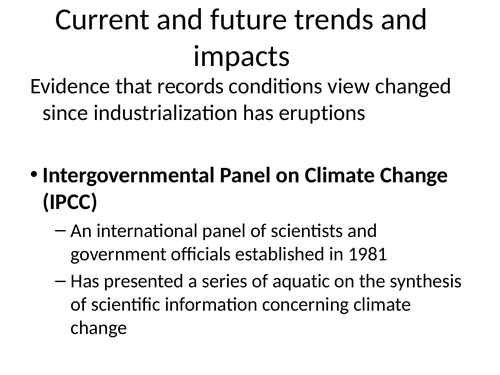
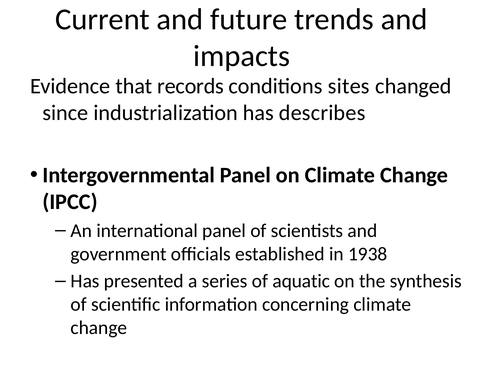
view: view -> sites (349, 86)
eruptions: eruptions -> describes (322, 113)
1981: 1981 -> 1938 (368, 254)
